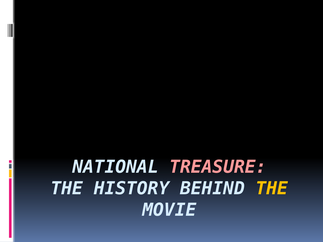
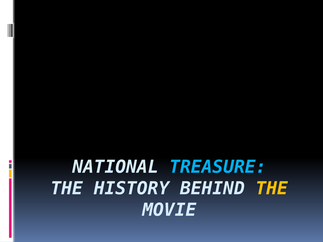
TREASURE colour: pink -> light blue (218, 167)
